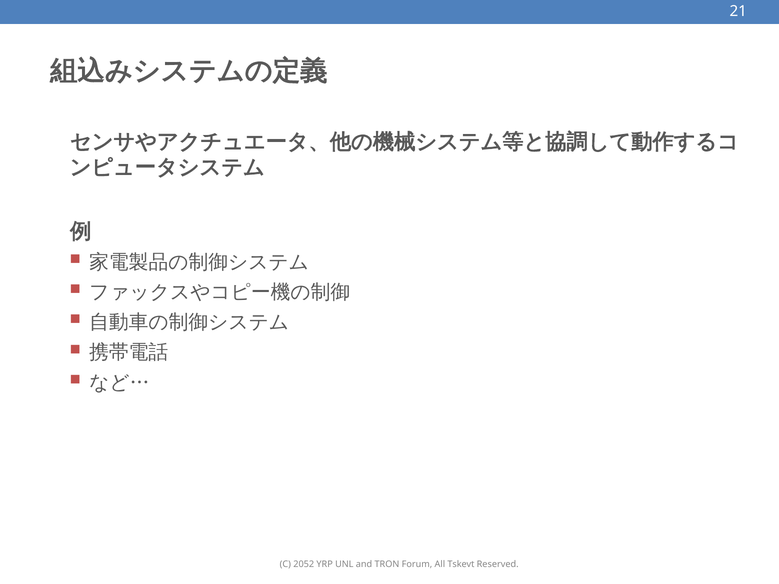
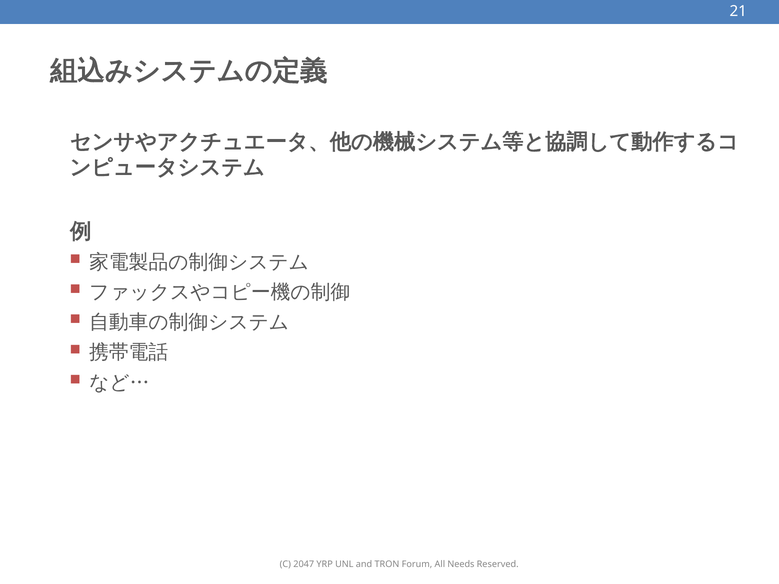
2052: 2052 -> 2047 (304, 565)
Tskevt: Tskevt -> Needs (461, 565)
